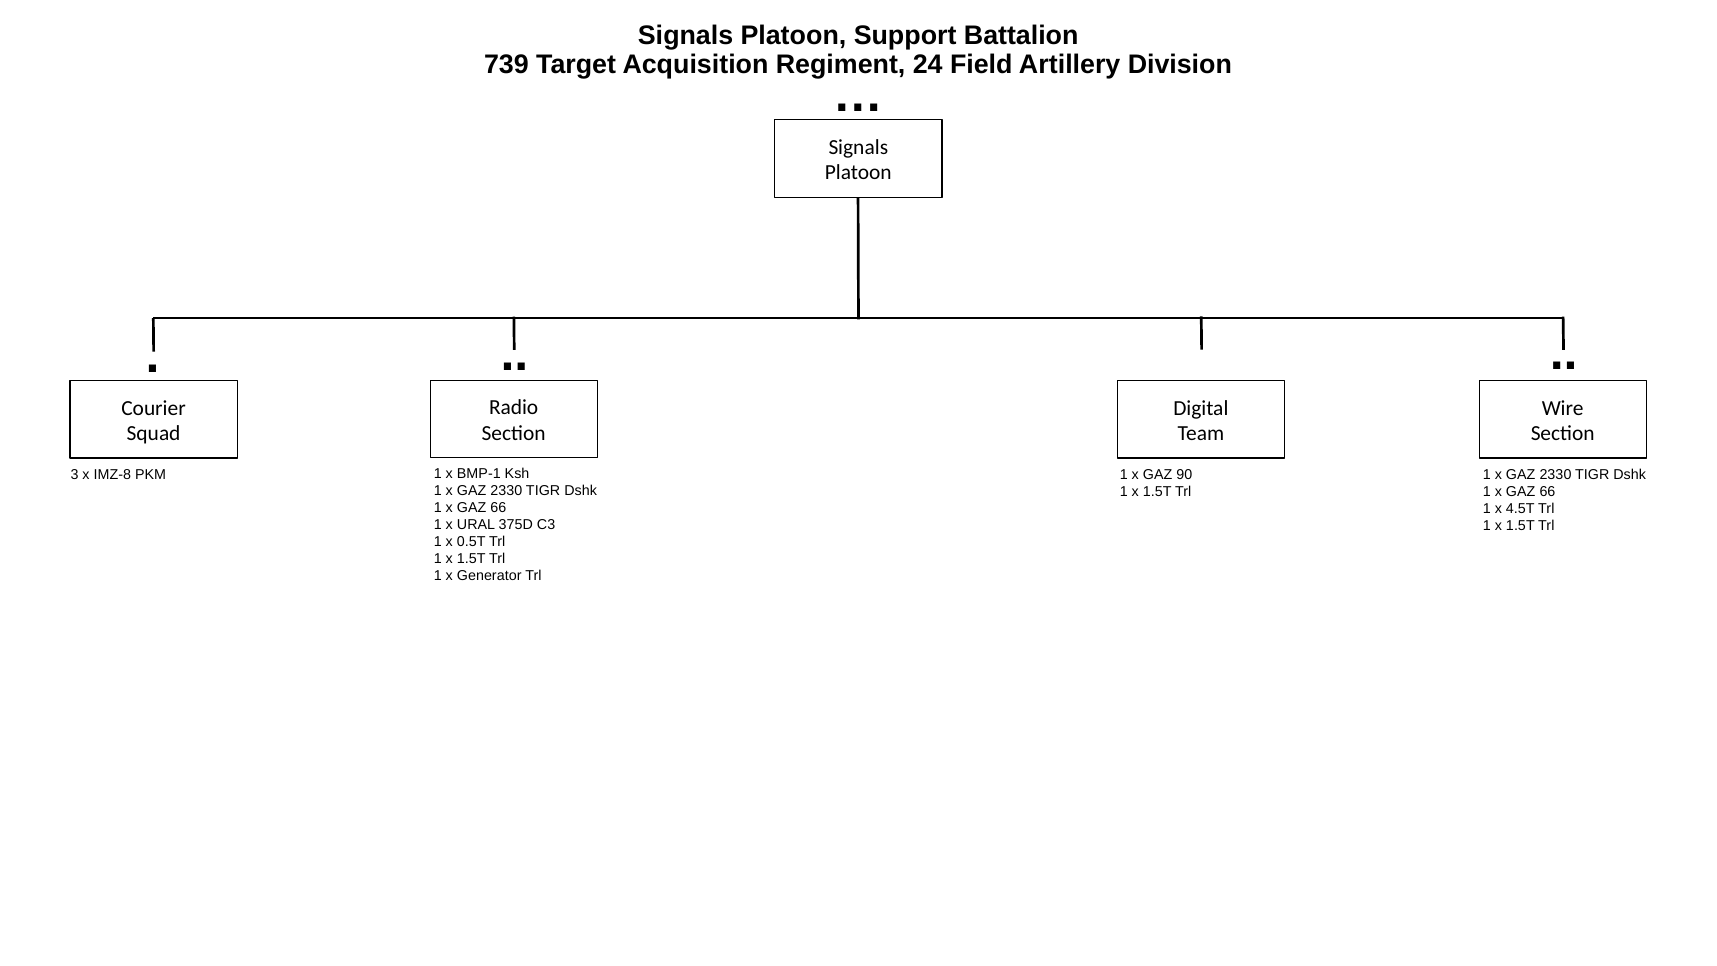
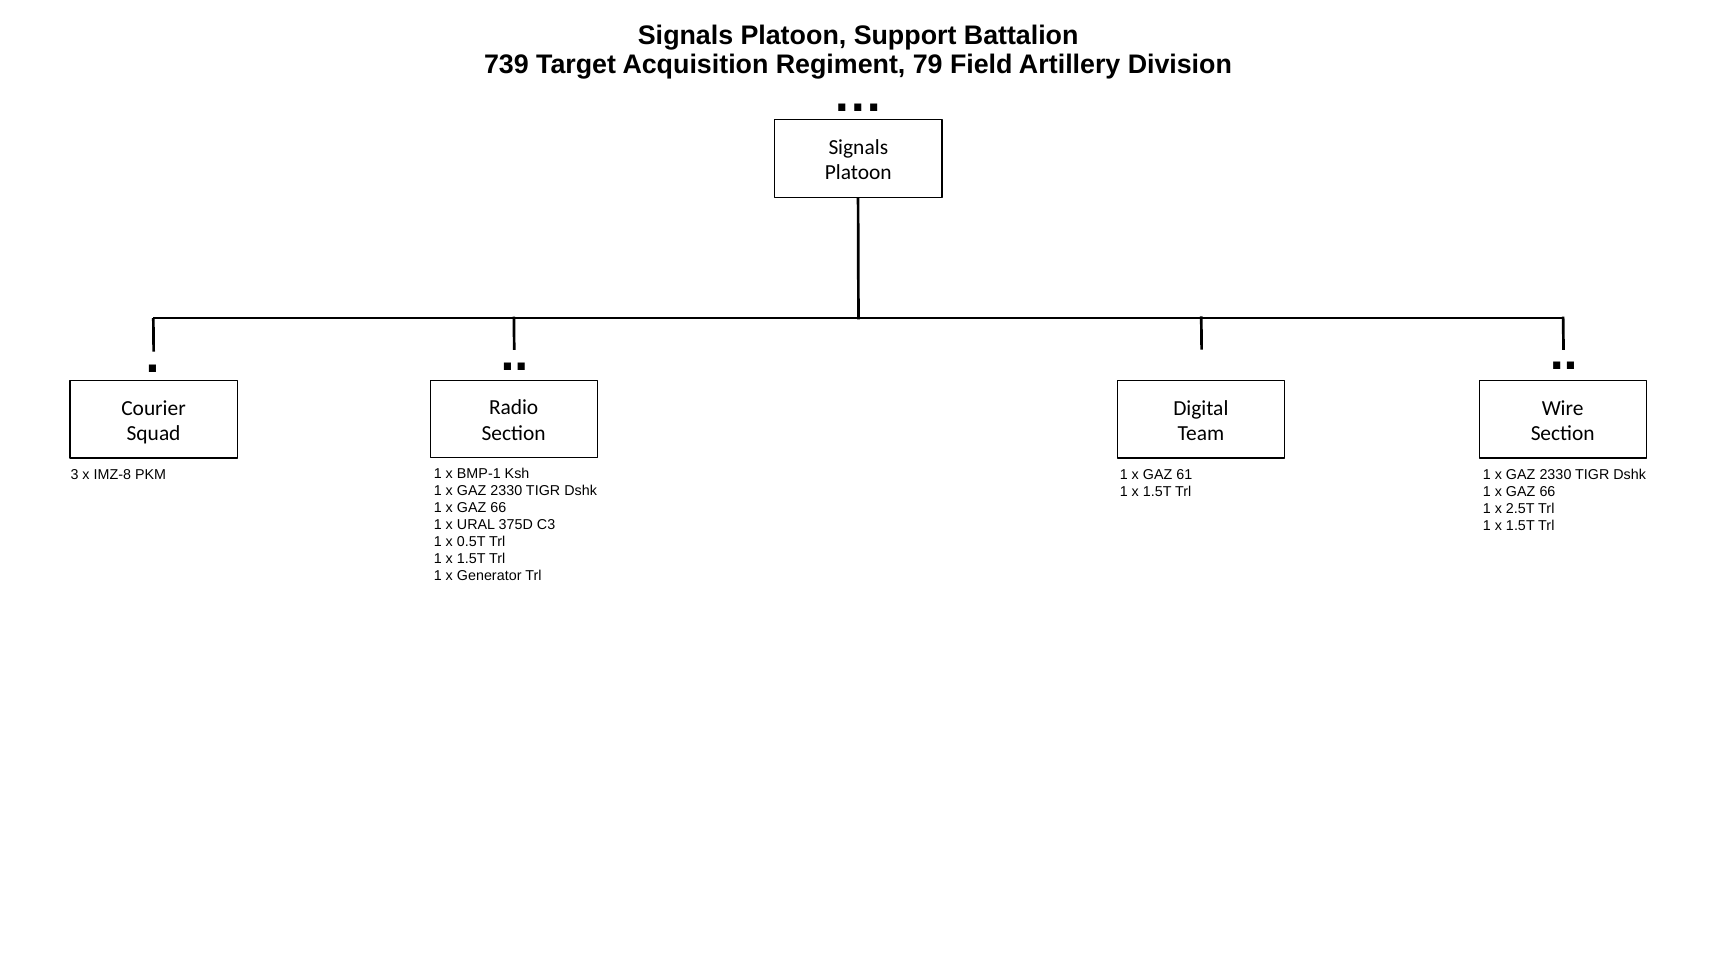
24: 24 -> 79 (928, 65)
90: 90 -> 61 (1184, 475)
4.5T: 4.5T -> 2.5T (1520, 509)
